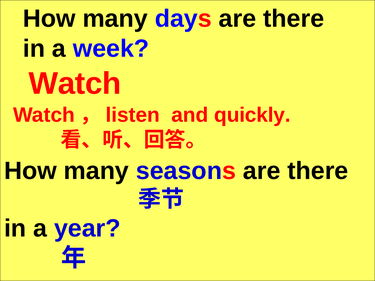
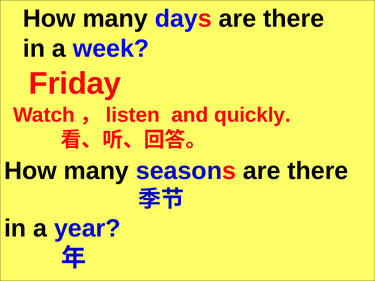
Watch: Watch -> Friday (75, 84)
